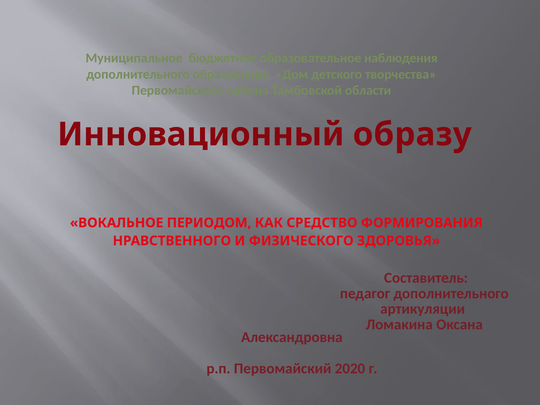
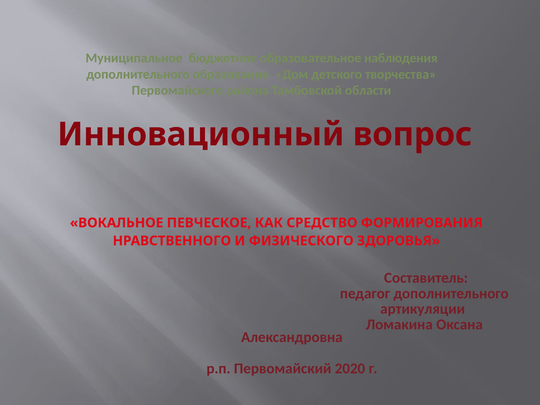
образу: образу -> вопрос (412, 134)
ПЕРИОДОМ: ПЕРИОДОМ -> ПЕВЧЕСКОЕ (209, 223)
